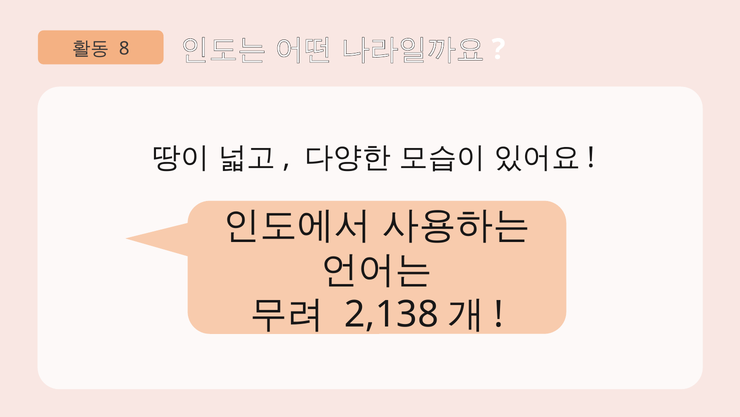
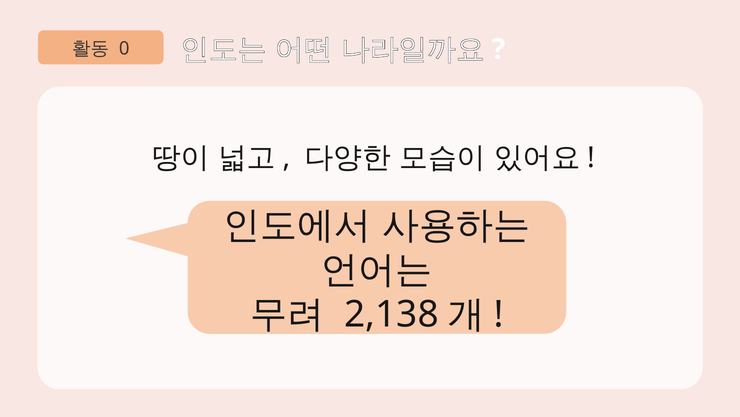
8: 8 -> 0 (124, 49)
